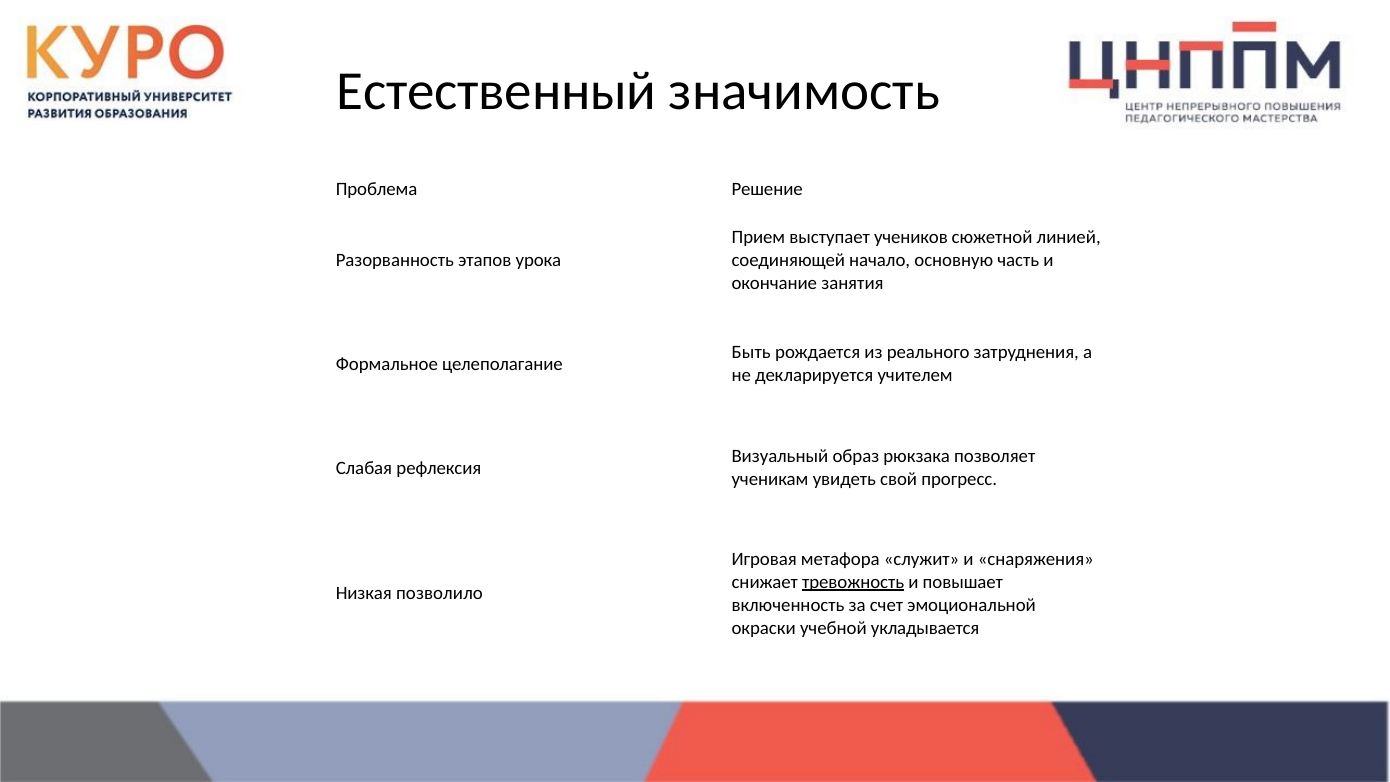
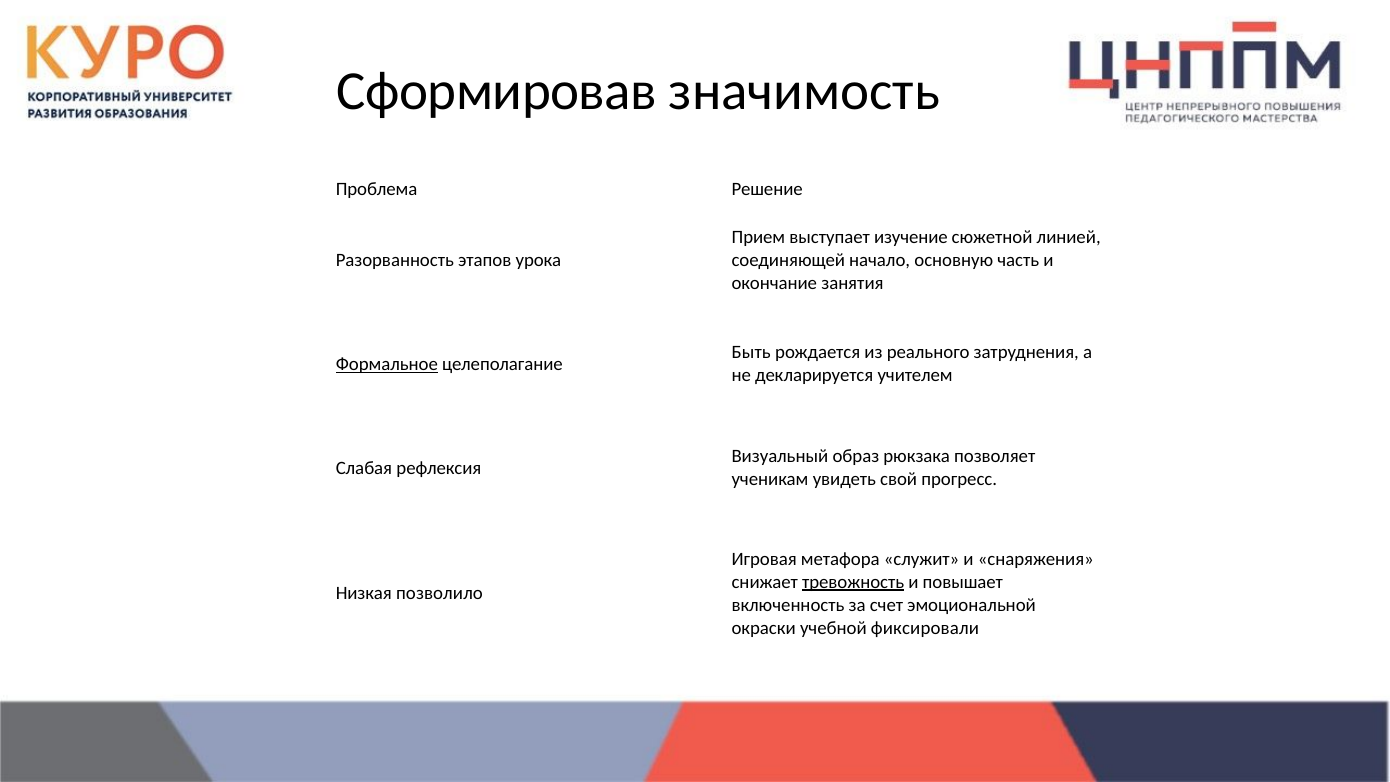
Естественный: Естественный -> Сформировав (497, 91)
учеников: учеников -> изучение (911, 238)
Формальное underline: none -> present (387, 364)
укладывается: укладывается -> фиксировали (925, 628)
